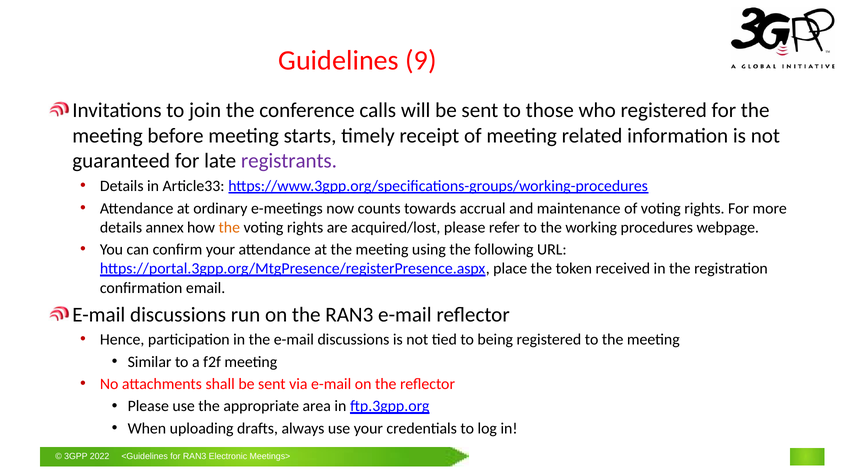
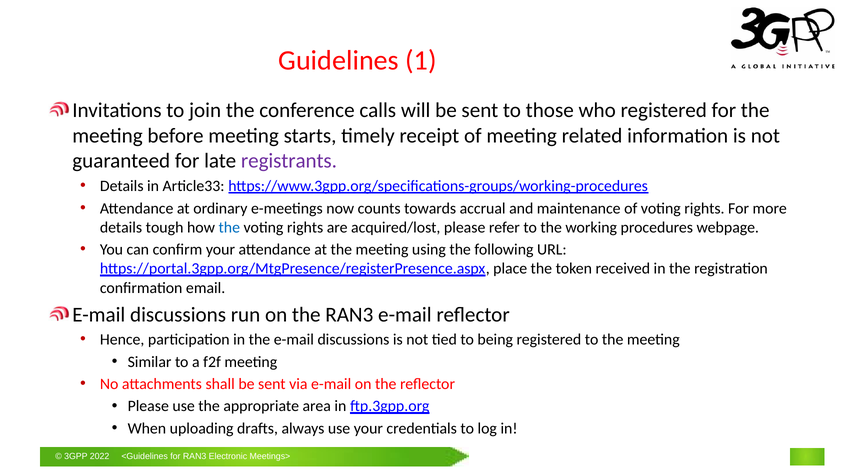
9: 9 -> 1 (421, 61)
annex: annex -> tough (165, 227)
the colour: orange -> blue (229, 227)
